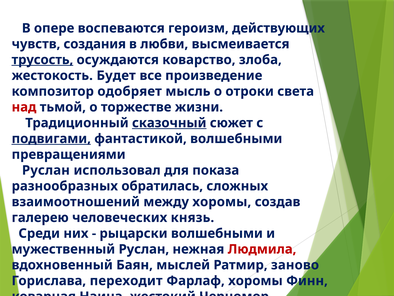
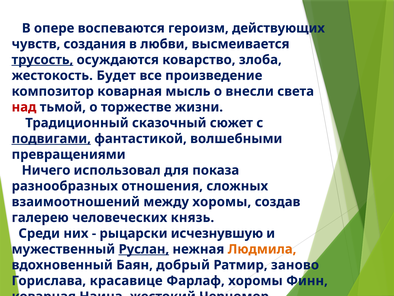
композитор одобряет: одобряет -> коварная (130, 91)
отроки: отроки -> внесли (250, 91)
сказочный underline: present -> none (169, 123)
Руслан: Руслан -> Ничего (46, 170)
обратилась: обратилась -> отношения (162, 186)
рыцарски волшебными: волшебными -> исчезнувшую (217, 233)
Руслан underline: none -> present (144, 249)
Людмила colour: red -> orange (262, 249)
мыслей: мыслей -> добрый (183, 265)
переходит: переходит -> красавице (126, 280)
